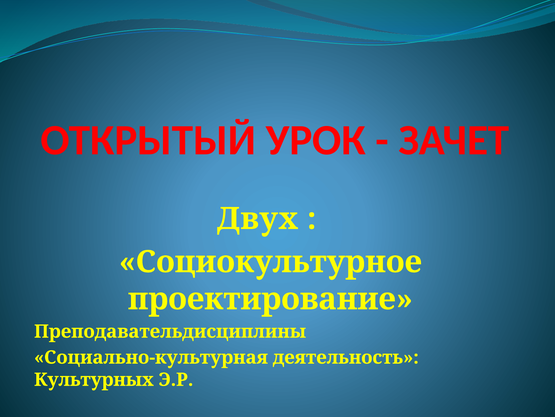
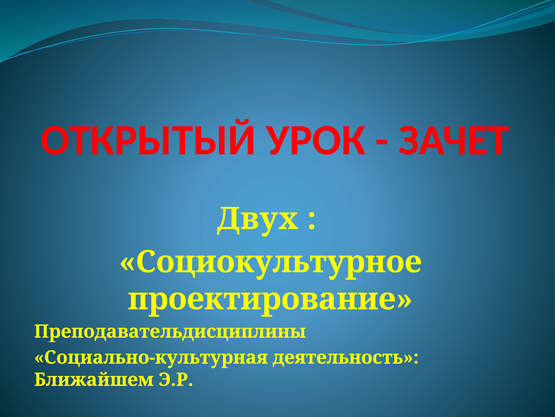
Культурных: Культурных -> Ближайшем (94, 379)
